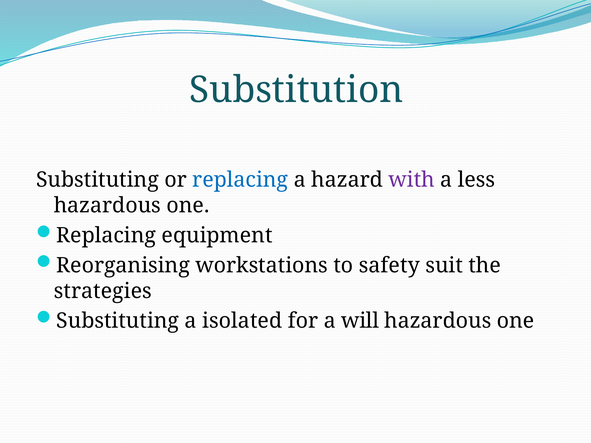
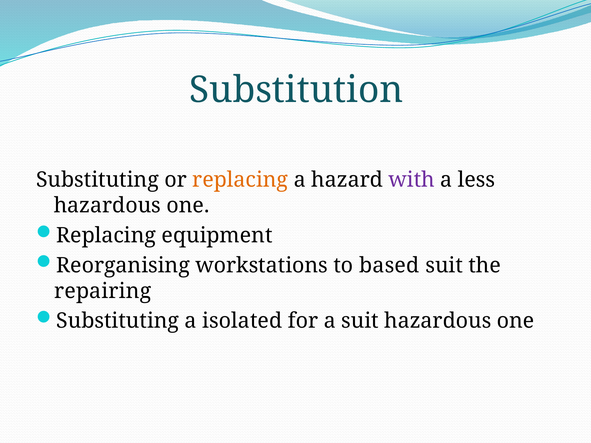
replacing colour: blue -> orange (240, 180)
safety: safety -> based (389, 266)
strategies: strategies -> repairing (103, 291)
a will: will -> suit (360, 321)
